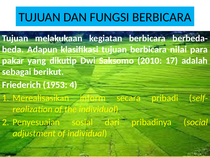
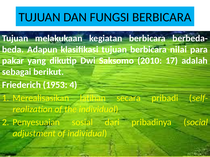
inform: inform -> latihan (93, 98)
